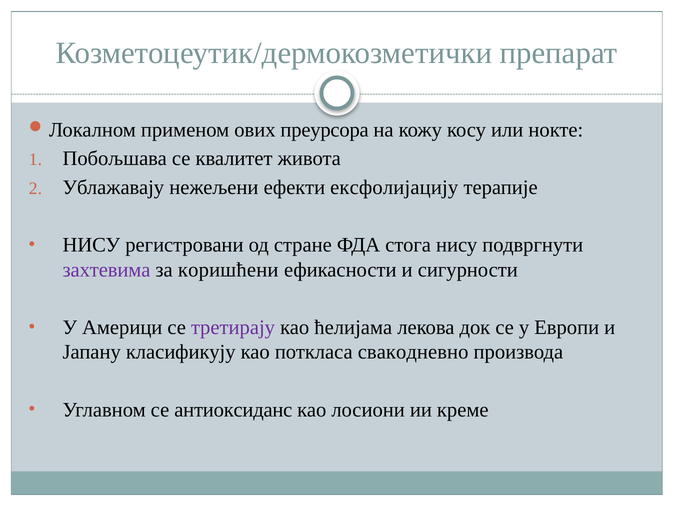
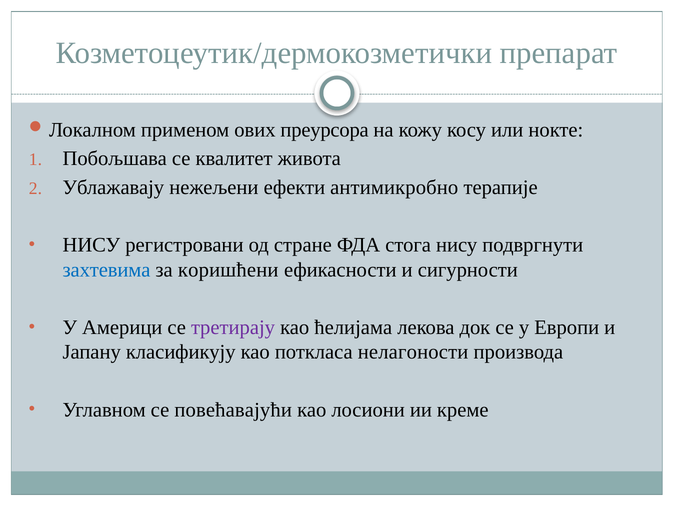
ексфолијацију: ексфолијацију -> антимикробно (394, 187)
захтевима colour: purple -> blue (106, 269)
свакодневно: свакодневно -> нелагоности (413, 352)
антиоксиданс: антиоксиданс -> повећавајући (233, 409)
